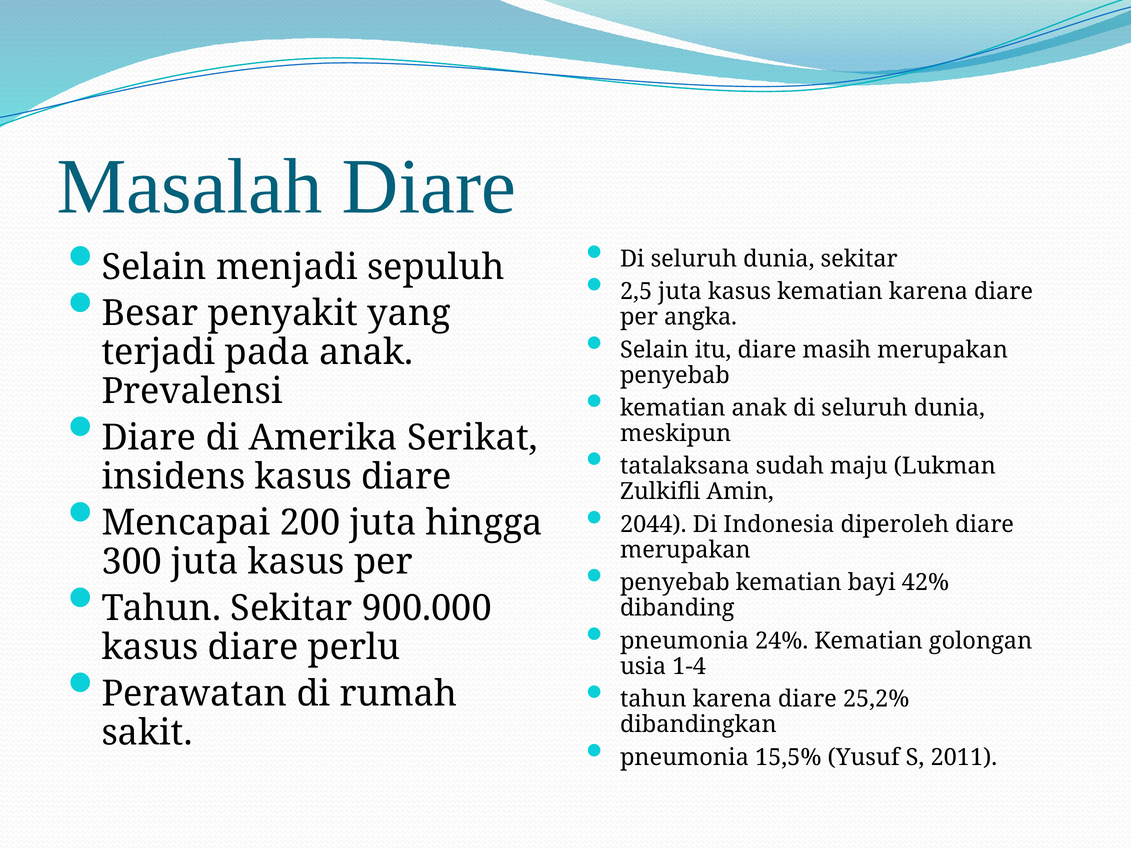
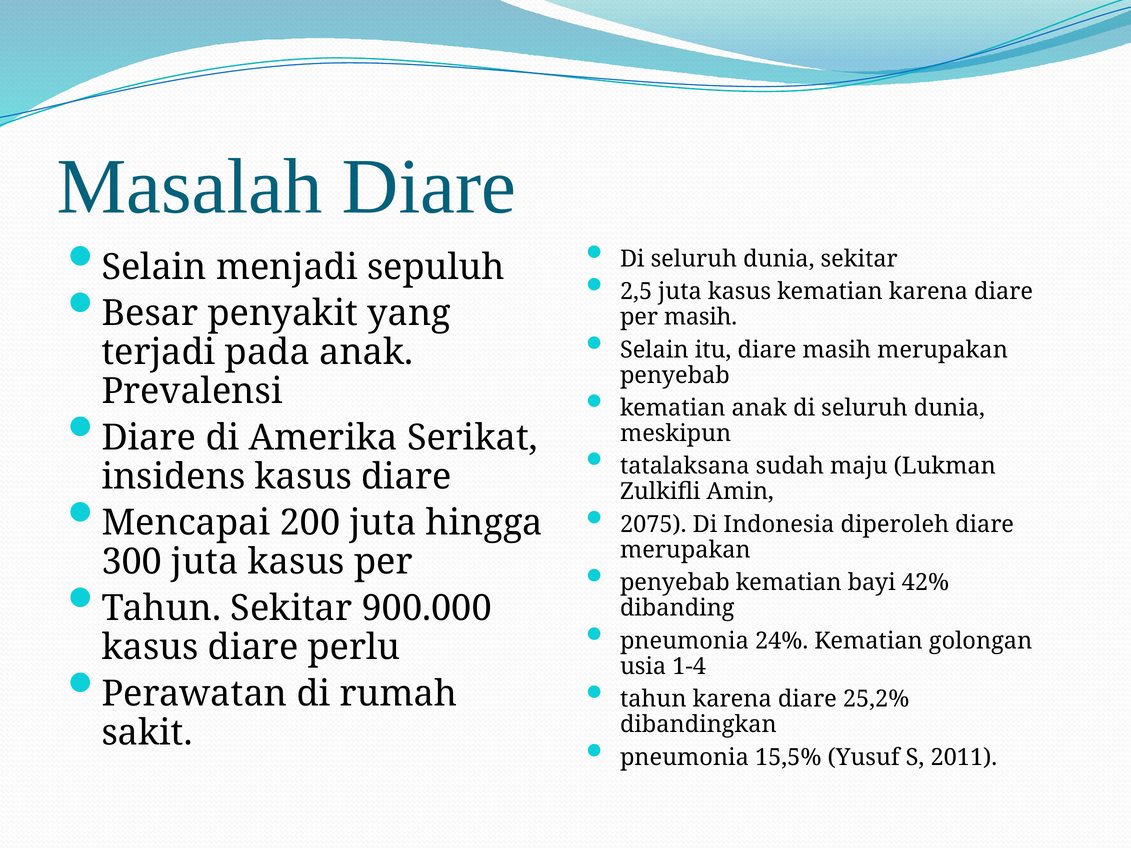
per angka: angka -> masih (701, 317)
2044: 2044 -> 2075 (653, 525)
